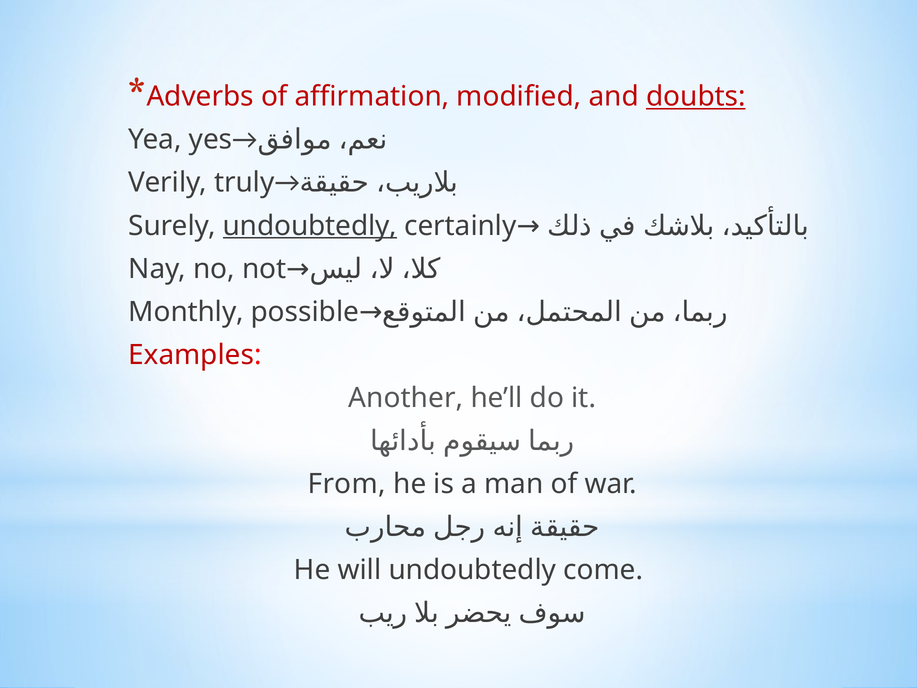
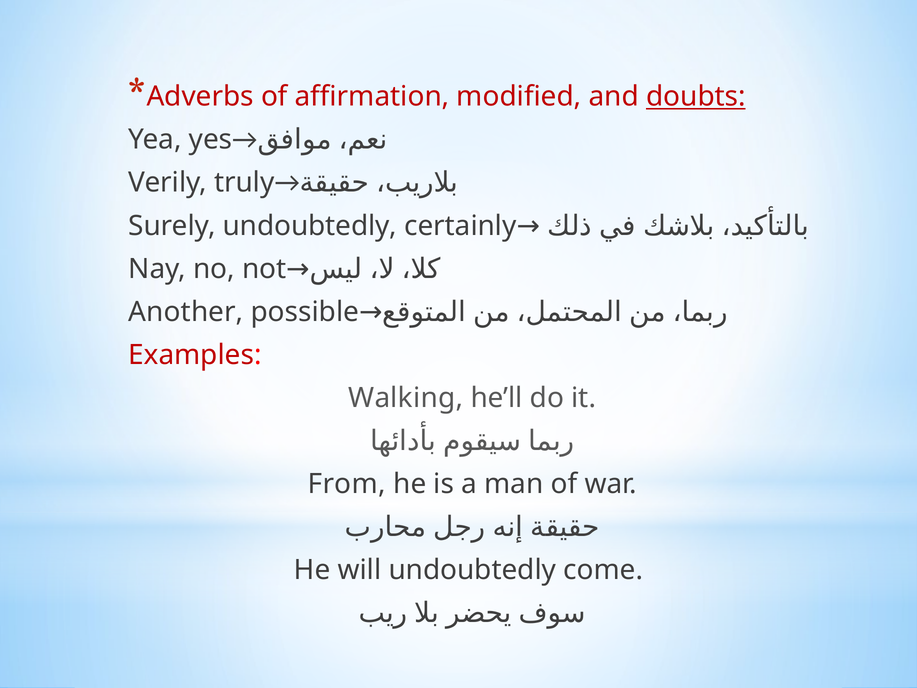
undoubtedly underline: present -> none (310, 226)
Monthly: Monthly -> Another (186, 312)
Another: Another -> Walking (406, 398)
